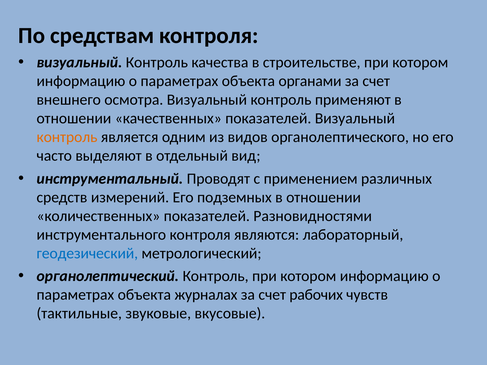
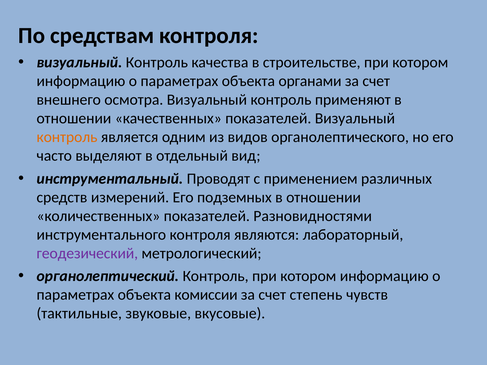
геодезический colour: blue -> purple (87, 253)
журналах: журналах -> комиссии (206, 295)
рабочих: рабочих -> степень (316, 295)
